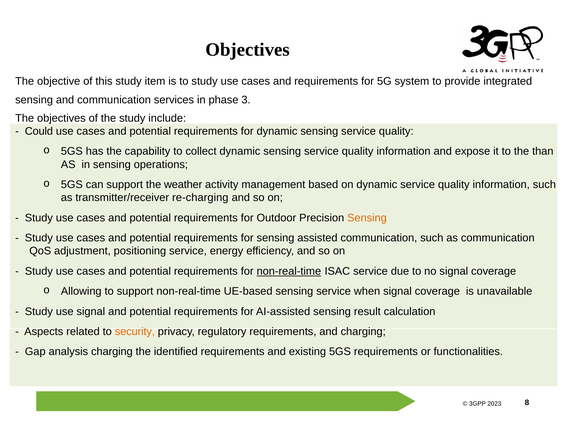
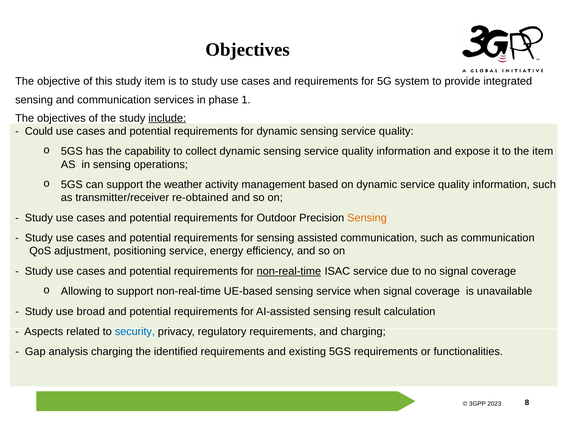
3: 3 -> 1 (246, 100)
include underline: none -> present (167, 118)
the than: than -> item (543, 151)
re-charging: re-charging -> re-obtained (200, 198)
use signal: signal -> broad (91, 312)
security colour: orange -> blue (135, 332)
